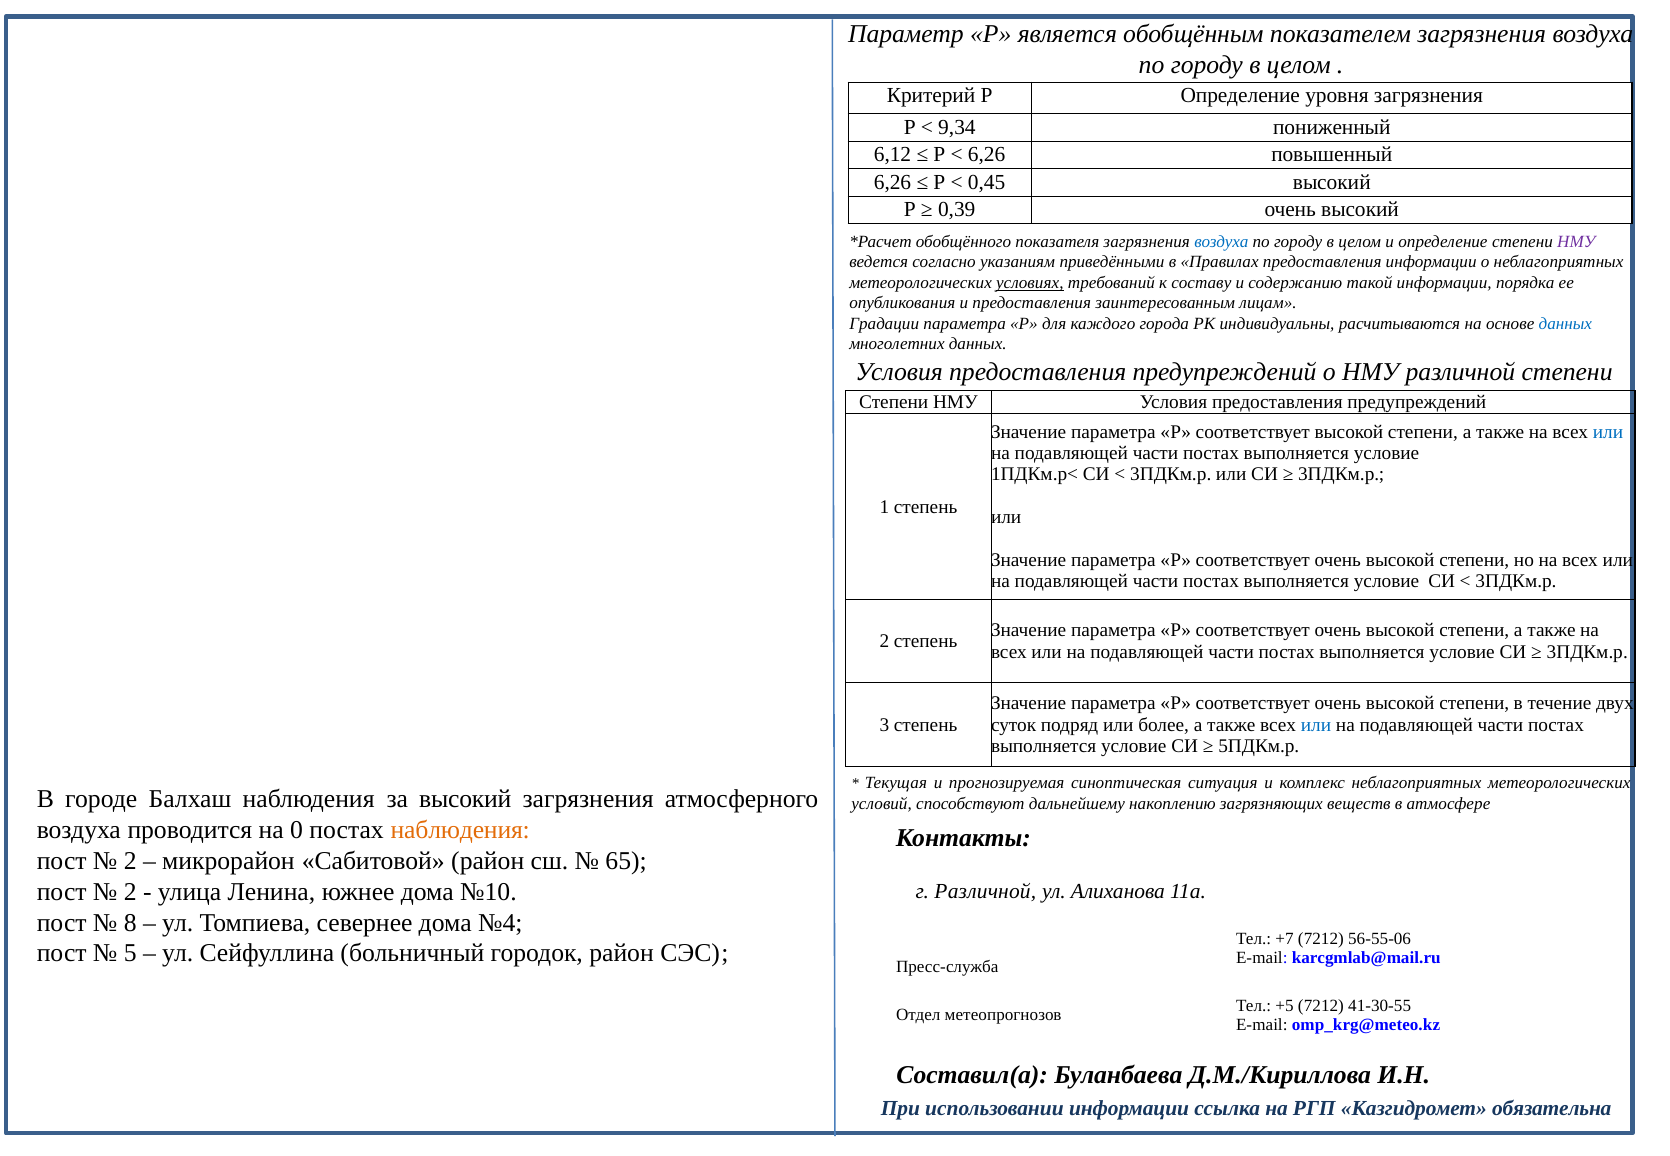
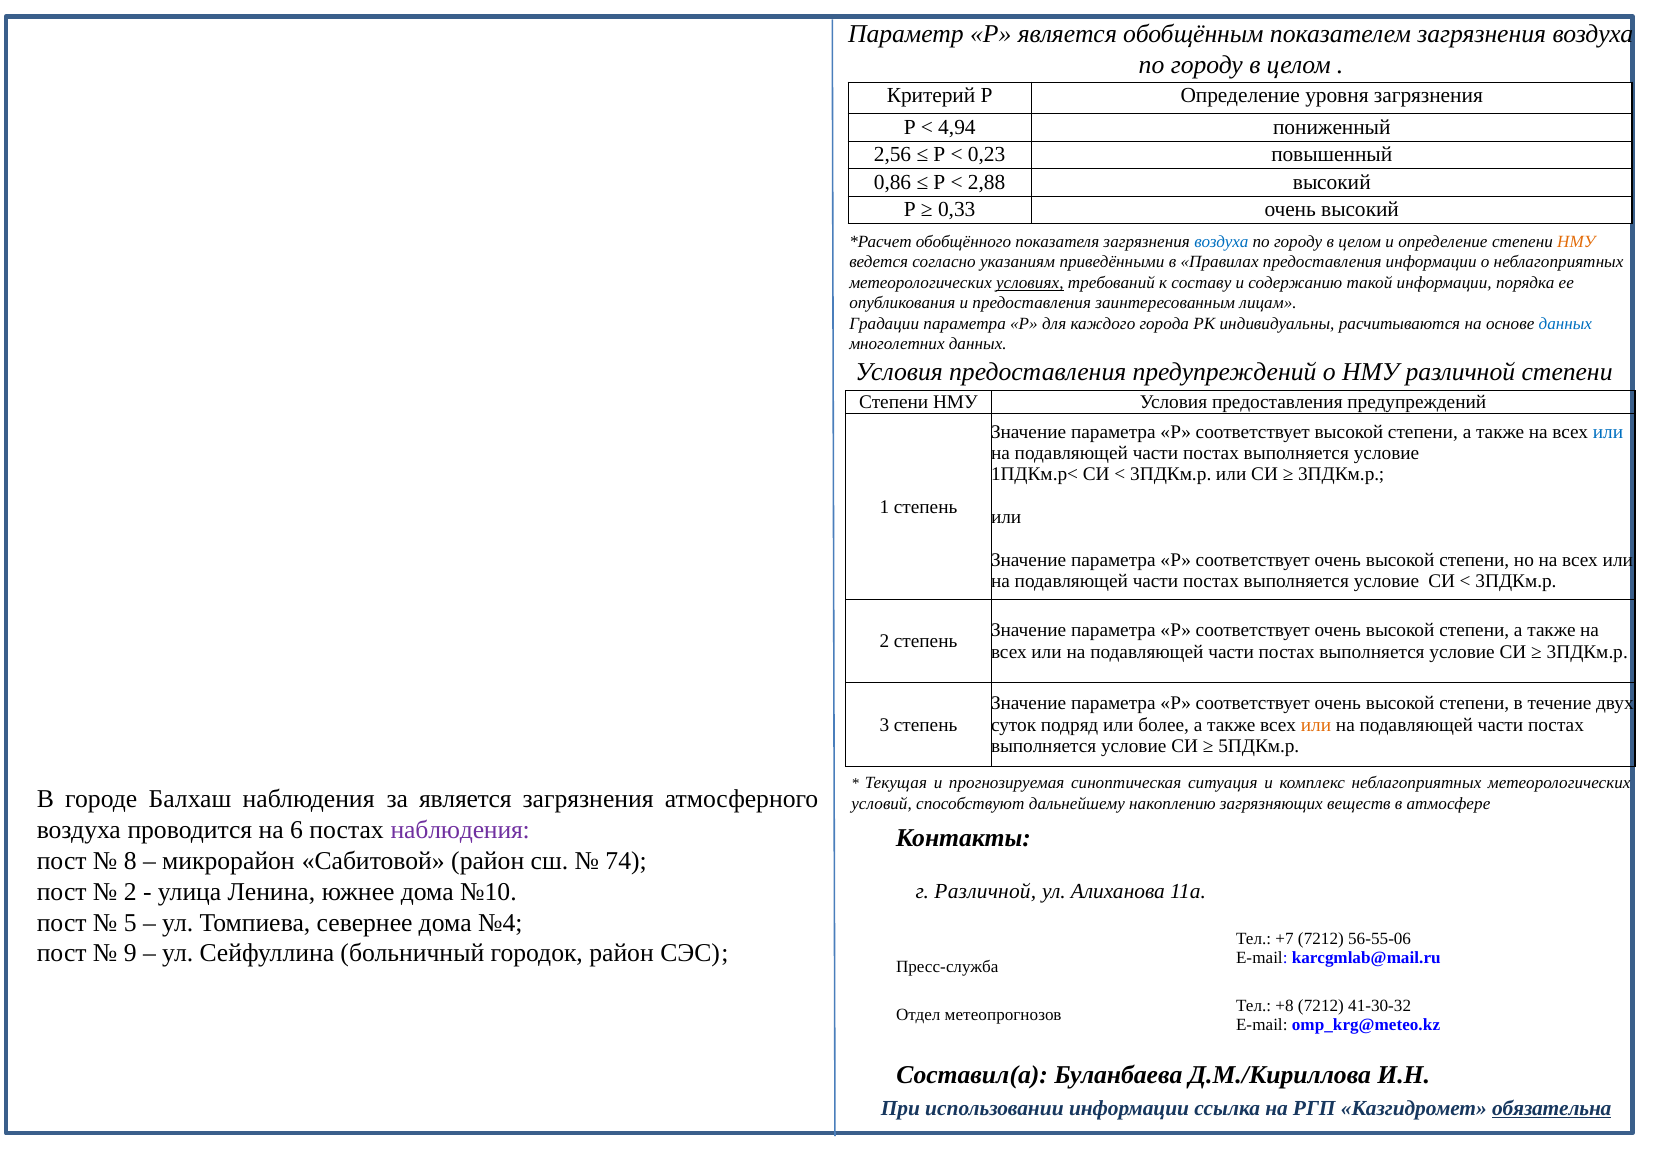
9,34: 9,34 -> 4,94 (957, 127)
6,12: 6,12 -> 2,56 (893, 155)
6,26: 6,26 -> 0,23 (987, 155)
6,26: 6,26 -> 0,86 (893, 182)
0,45: 0,45 -> 2,88 (987, 182)
0,39: 0,39 -> 0,33 (957, 210)
НМУ colour: purple -> orange (1576, 242)
или colour: blue -> orange (1316, 725)
за высокий: высокий -> является (465, 799)
0: 0 -> 6 (297, 830)
наблюдения colour: orange -> purple (460, 830)
2: 2 -> 8 (130, 861)
65: 65 -> 74 (626, 861)
8: 8 -> 5 (130, 923)
5: 5 -> 9 (130, 954)
+5: +5 -> +8 (1285, 1006)
41-30-55: 41-30-55 -> 41-30-32 (1380, 1006)
обязательна underline: none -> present (1552, 1109)
